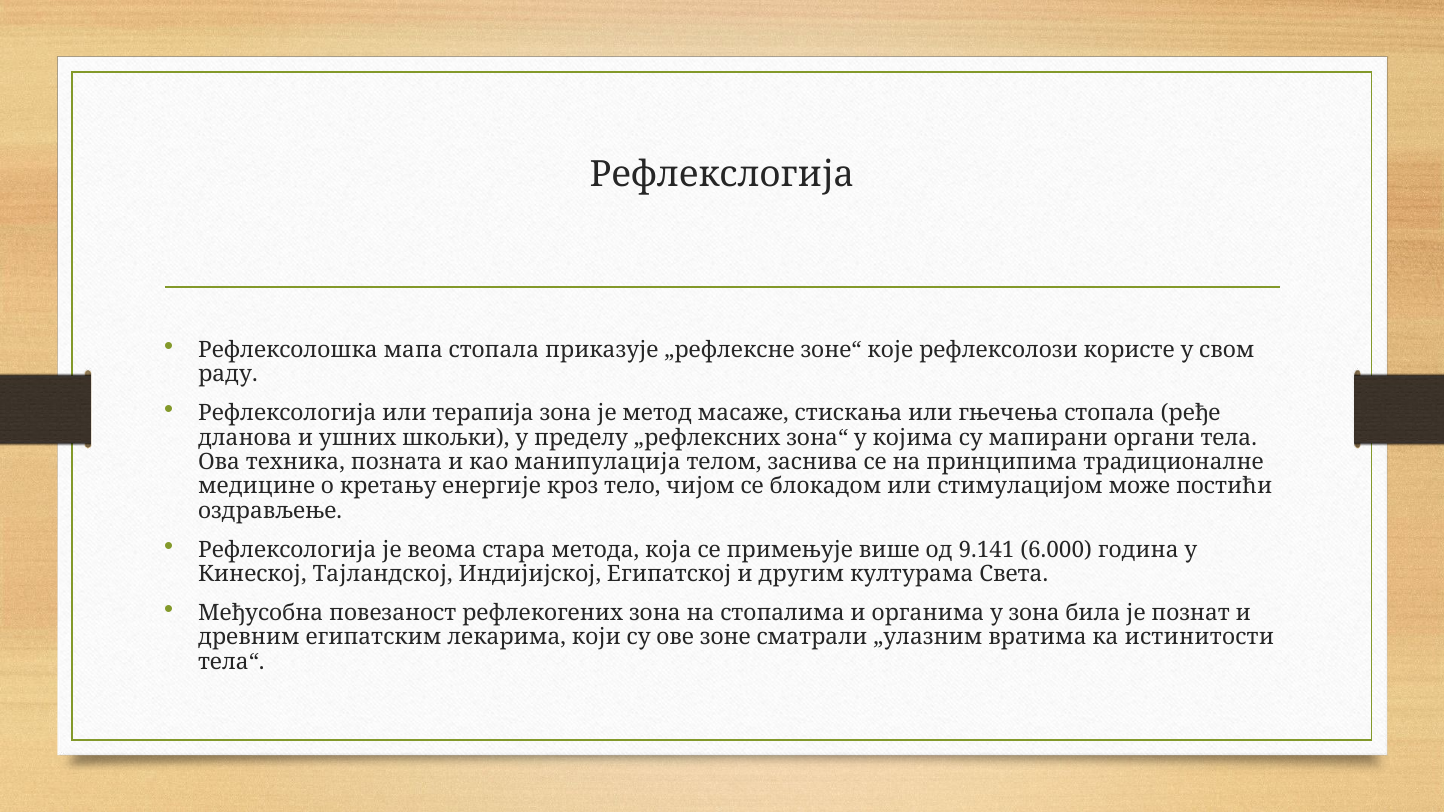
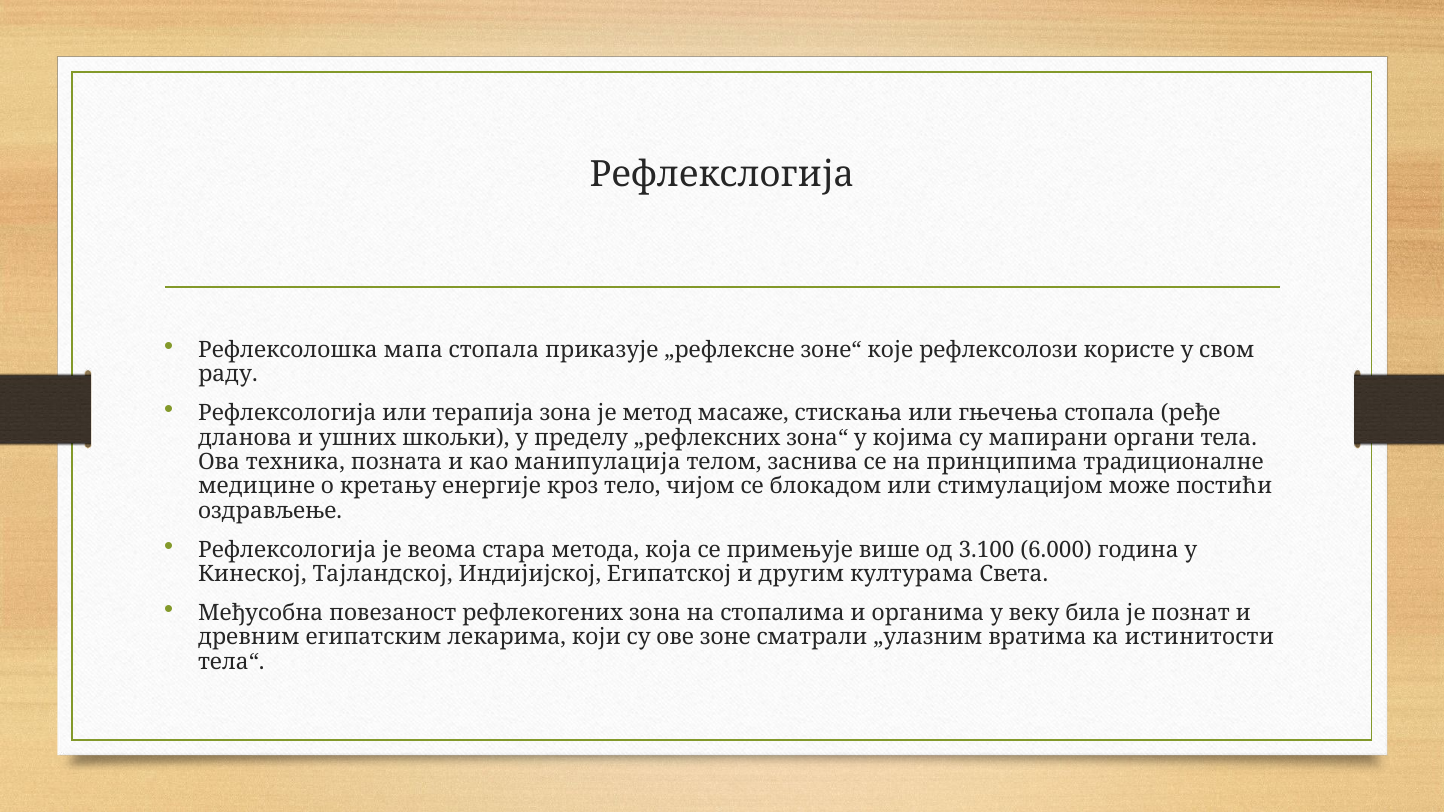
9.141: 9.141 -> 3.100 (987, 550)
у зона: зона -> веку (1034, 613)
